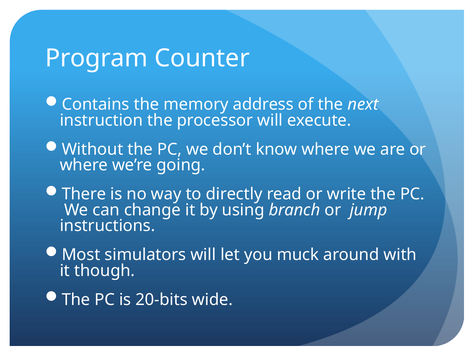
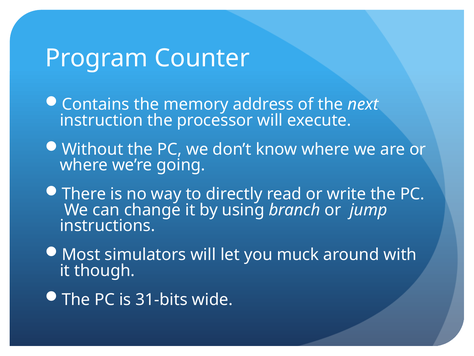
20-bits: 20-bits -> 31-bits (162, 299)
